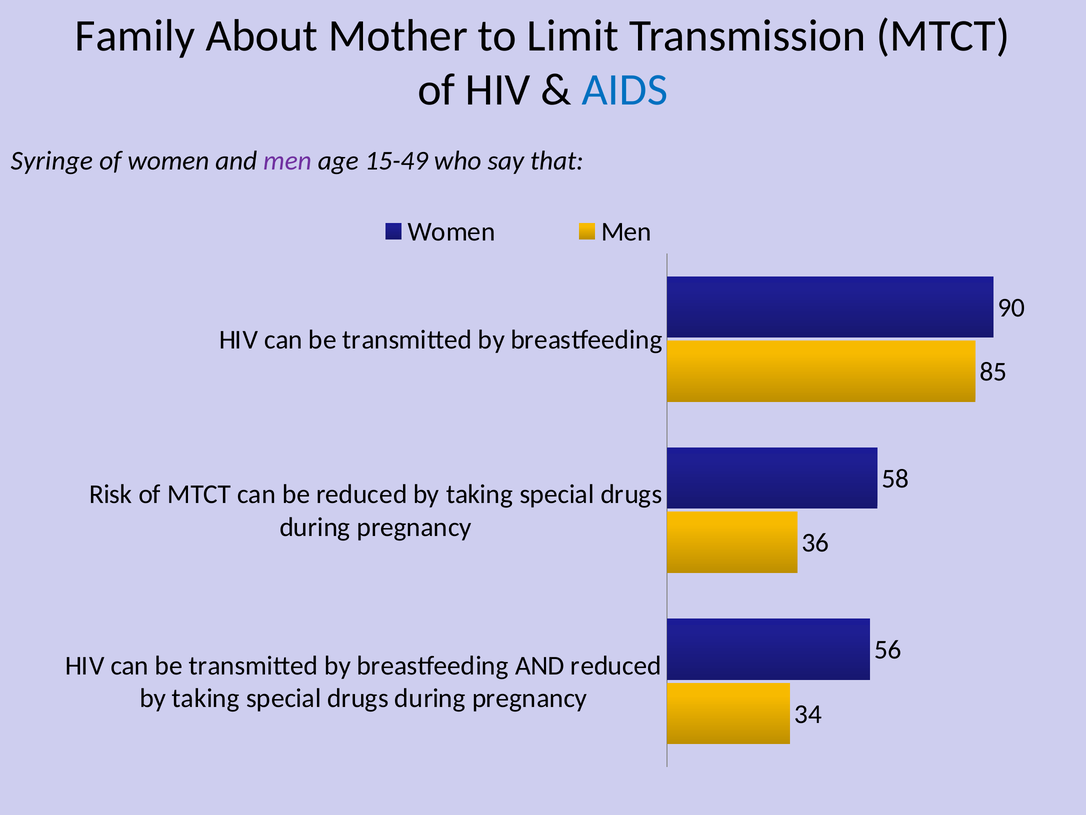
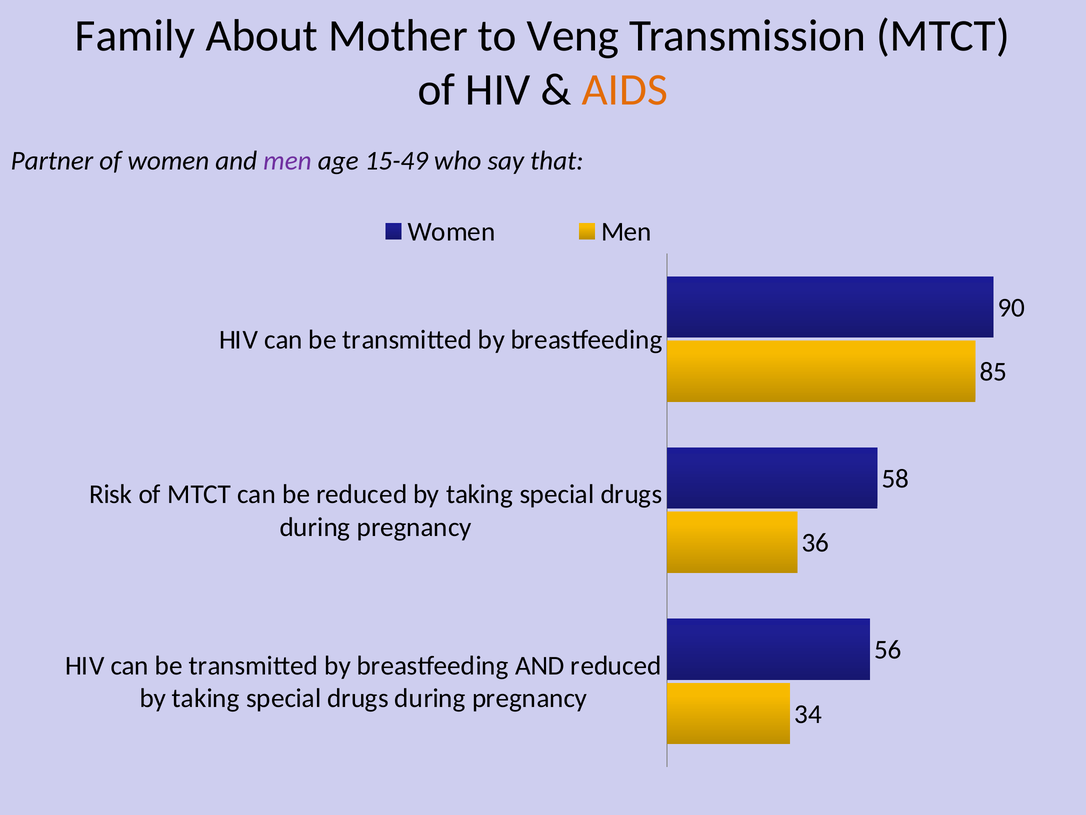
Limit: Limit -> Veng (573, 36)
AIDS colour: blue -> orange (625, 90)
Syringe: Syringe -> Partner (52, 161)
